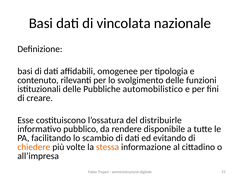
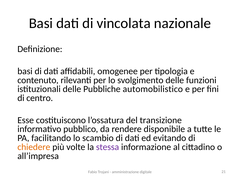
creare: creare -> centro (40, 98)
distribuirle: distribuirle -> transizione (161, 120)
stessa colour: orange -> purple (108, 147)
